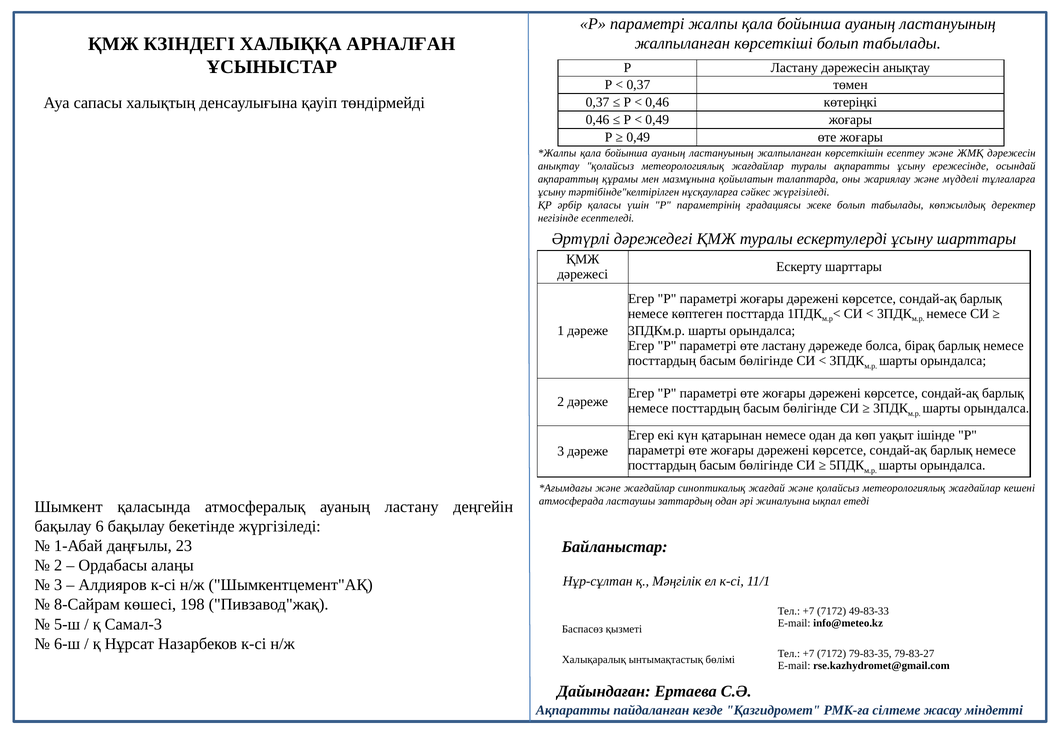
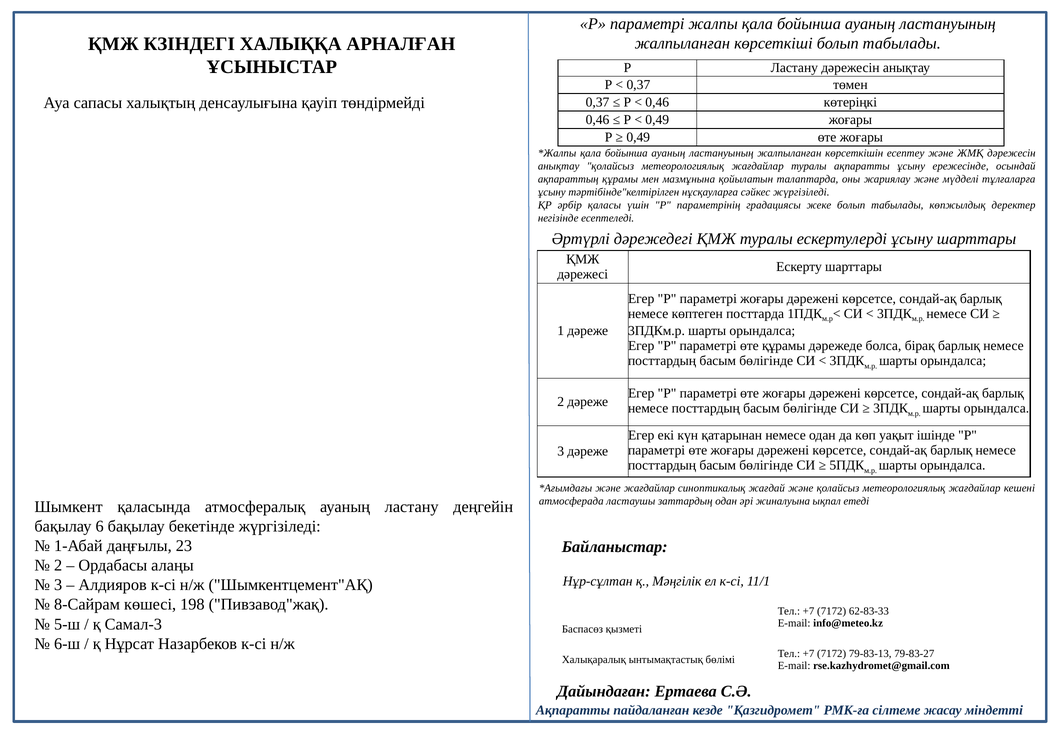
өте ластану: ластану -> құрамы (784, 346)
49-83-33: 49-83-33 -> 62-83-33 (869, 611)
79-83-35: 79-83-35 -> 79-83-13 (870, 653)
